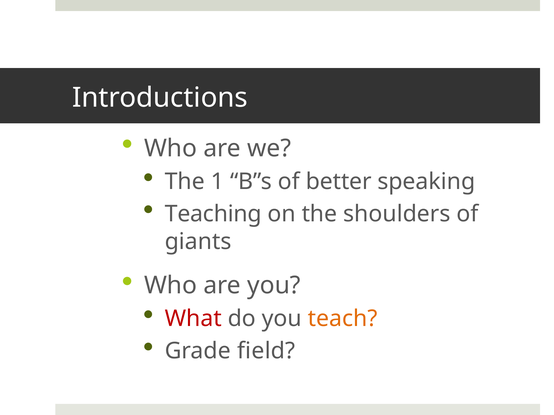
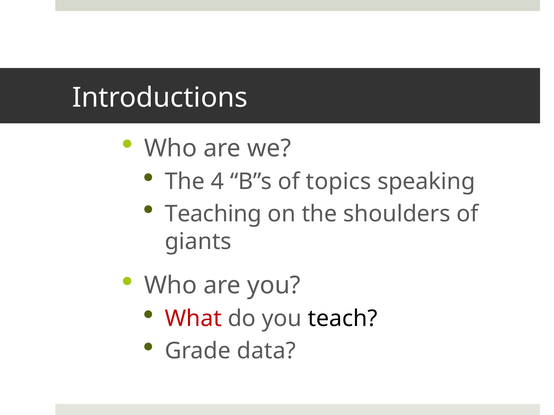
1: 1 -> 4 (217, 182)
better: better -> topics (339, 182)
teach colour: orange -> black (343, 319)
field: field -> data (266, 351)
